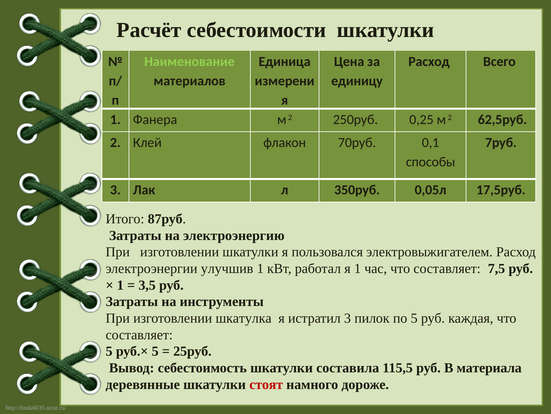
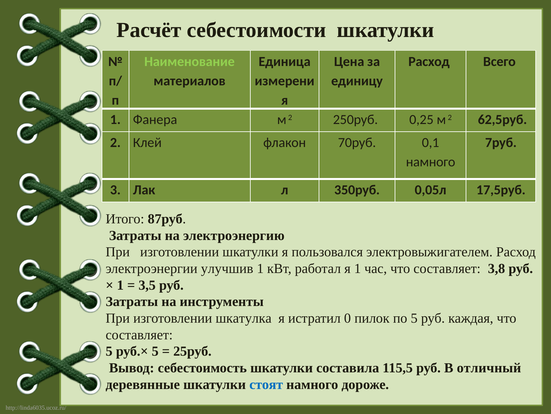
способы: способы -> намного (431, 162)
7,5: 7,5 -> 3,8 (496, 268)
истратил 3: 3 -> 0 (348, 318)
материала: материала -> отличный (489, 367)
стоят colour: red -> blue (266, 384)
